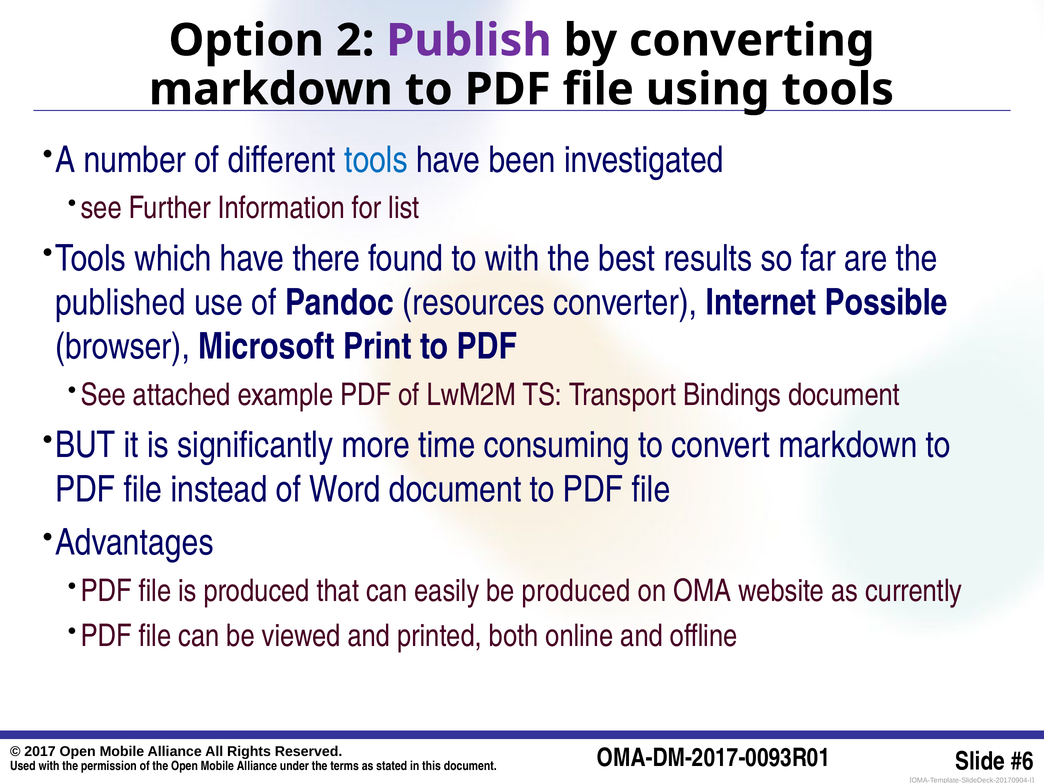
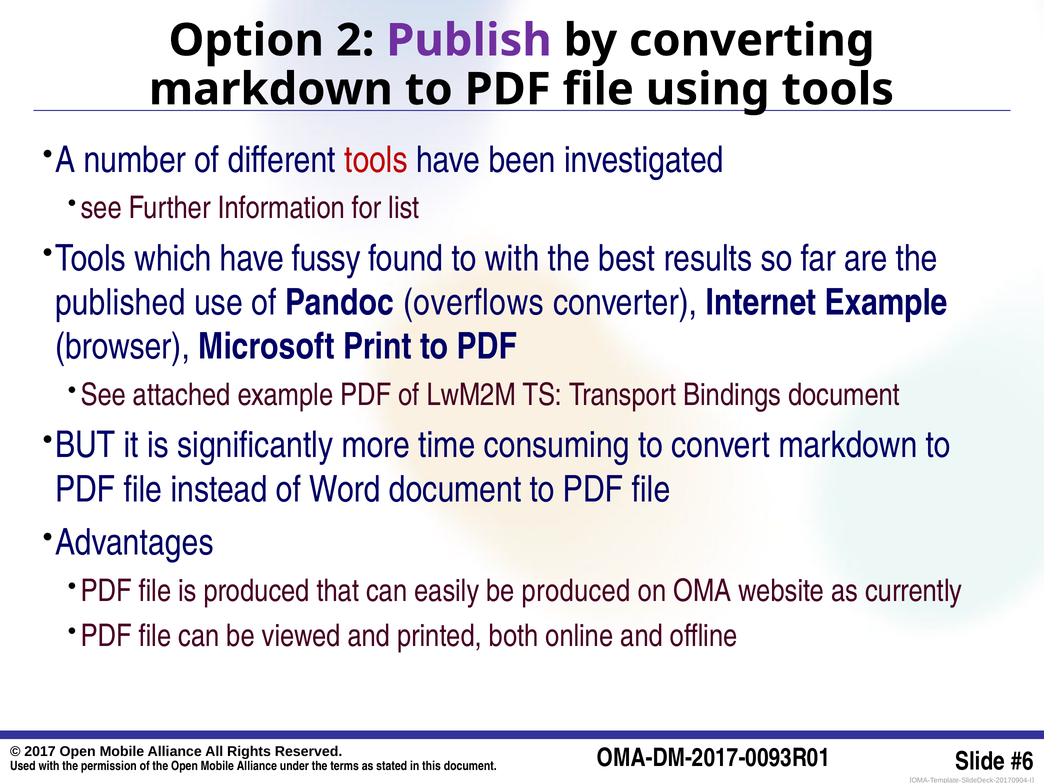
tools colour: blue -> red (376, 160)
there: there -> fussy (326, 259)
resources: resources -> overflows (473, 303)
Internet Possible: Possible -> Example (886, 303)
